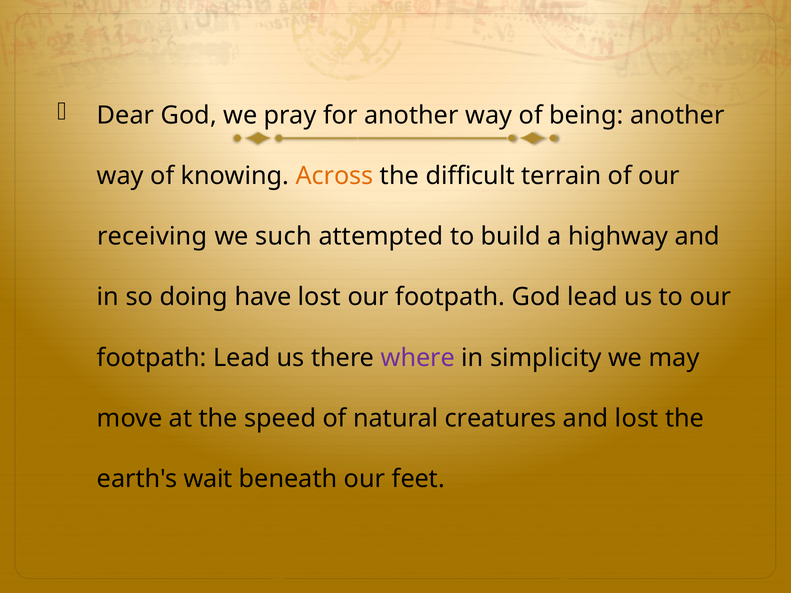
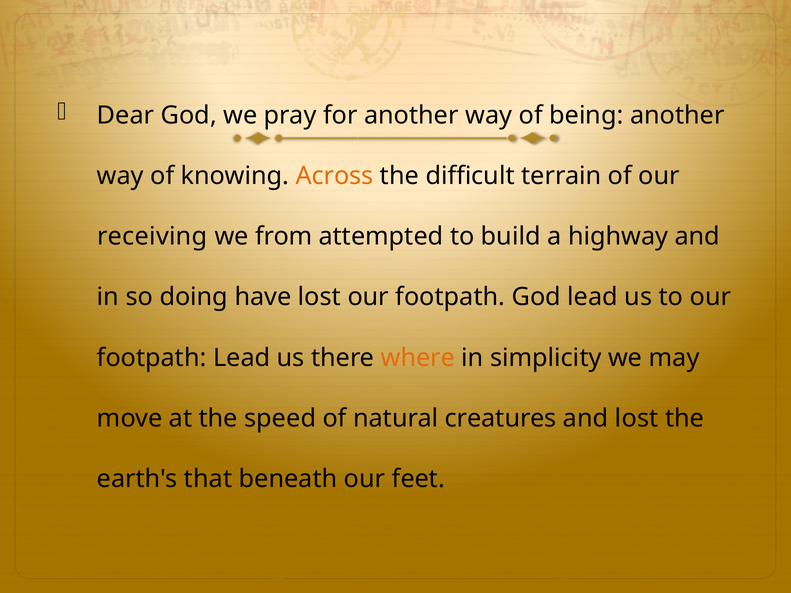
such: such -> from (284, 237)
where colour: purple -> orange (418, 358)
wait: wait -> that (208, 479)
